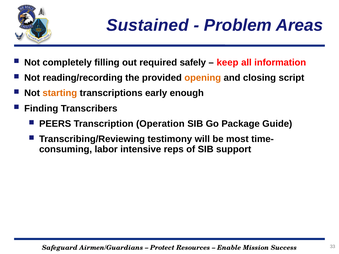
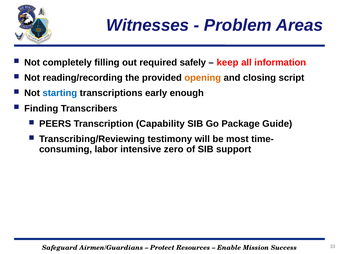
Sustained: Sustained -> Witnesses (148, 25)
starting colour: orange -> blue (60, 93)
Operation: Operation -> Capability (160, 124)
reps: reps -> zero (174, 149)
